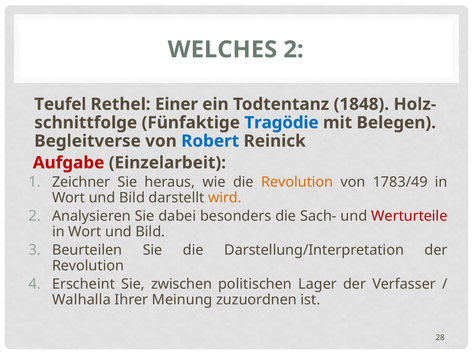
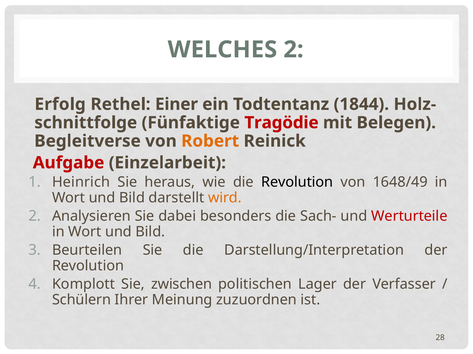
Teufel: Teufel -> Erfolg (60, 104)
1848: 1848 -> 1844 (361, 104)
Tragödie colour: blue -> red (282, 123)
Robert colour: blue -> orange (210, 141)
Zeichner: Zeichner -> Heinrich (81, 183)
Revolution colour: orange -> black (297, 183)
1783/49: 1783/49 -> 1648/49 (400, 183)
Erscheint: Erscheint -> Komplott (83, 285)
Walhalla: Walhalla -> Schülern (82, 300)
